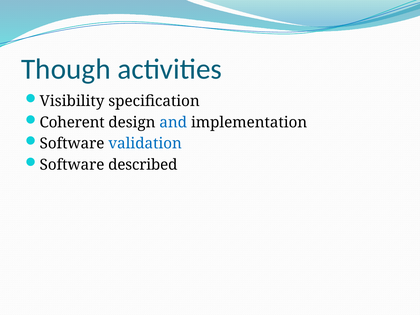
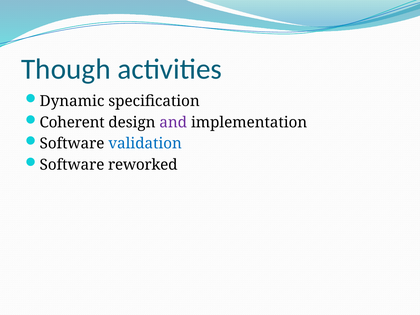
Visibility: Visibility -> Dynamic (72, 101)
and colour: blue -> purple (173, 122)
described: described -> reworked (143, 165)
